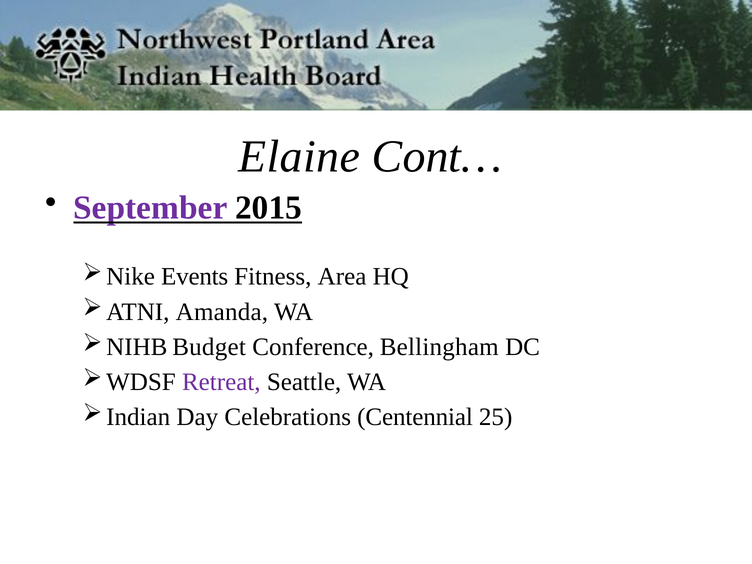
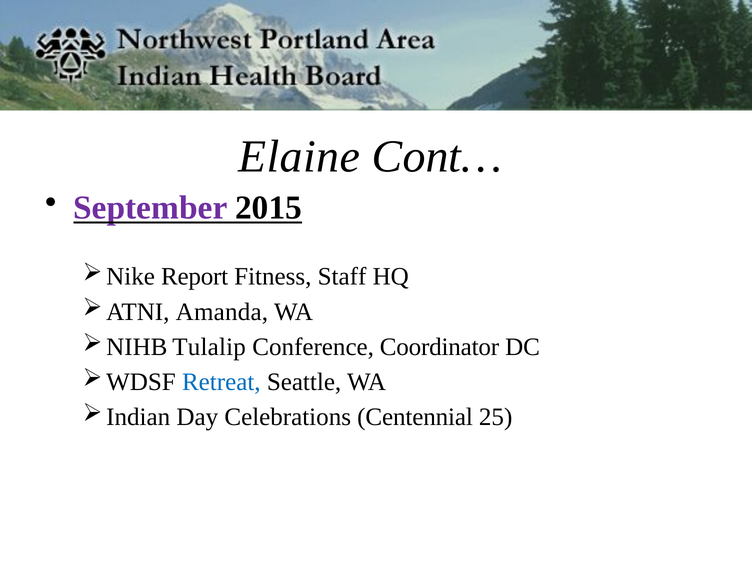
Events: Events -> Report (195, 277)
Area: Area -> Staff (342, 277)
Budget: Budget -> Tulalip (209, 347)
Bellingham: Bellingham -> Coordinator (439, 347)
Retreat colour: purple -> blue (221, 382)
